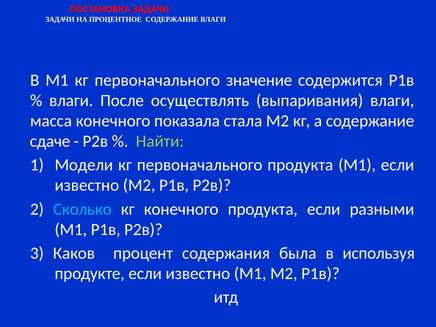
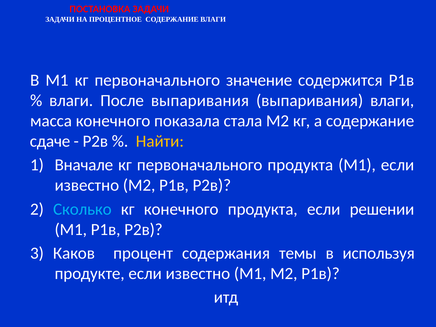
После осуществлять: осуществлять -> выпаривания (200, 101)
Найти colour: light green -> yellow (160, 141)
Модели: Модели -> Вначале (84, 165)
разными: разными -> решении (382, 209)
была: была -> темы (298, 253)
